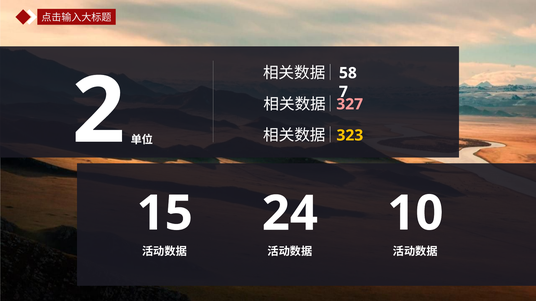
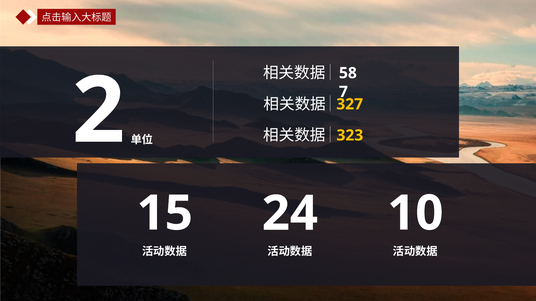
327 colour: pink -> yellow (350, 104)
